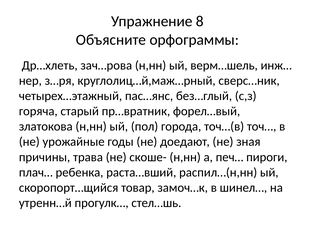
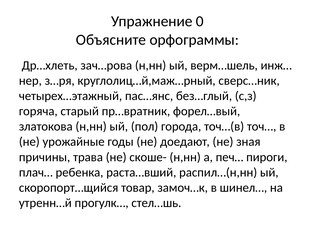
8: 8 -> 0 (200, 21)
